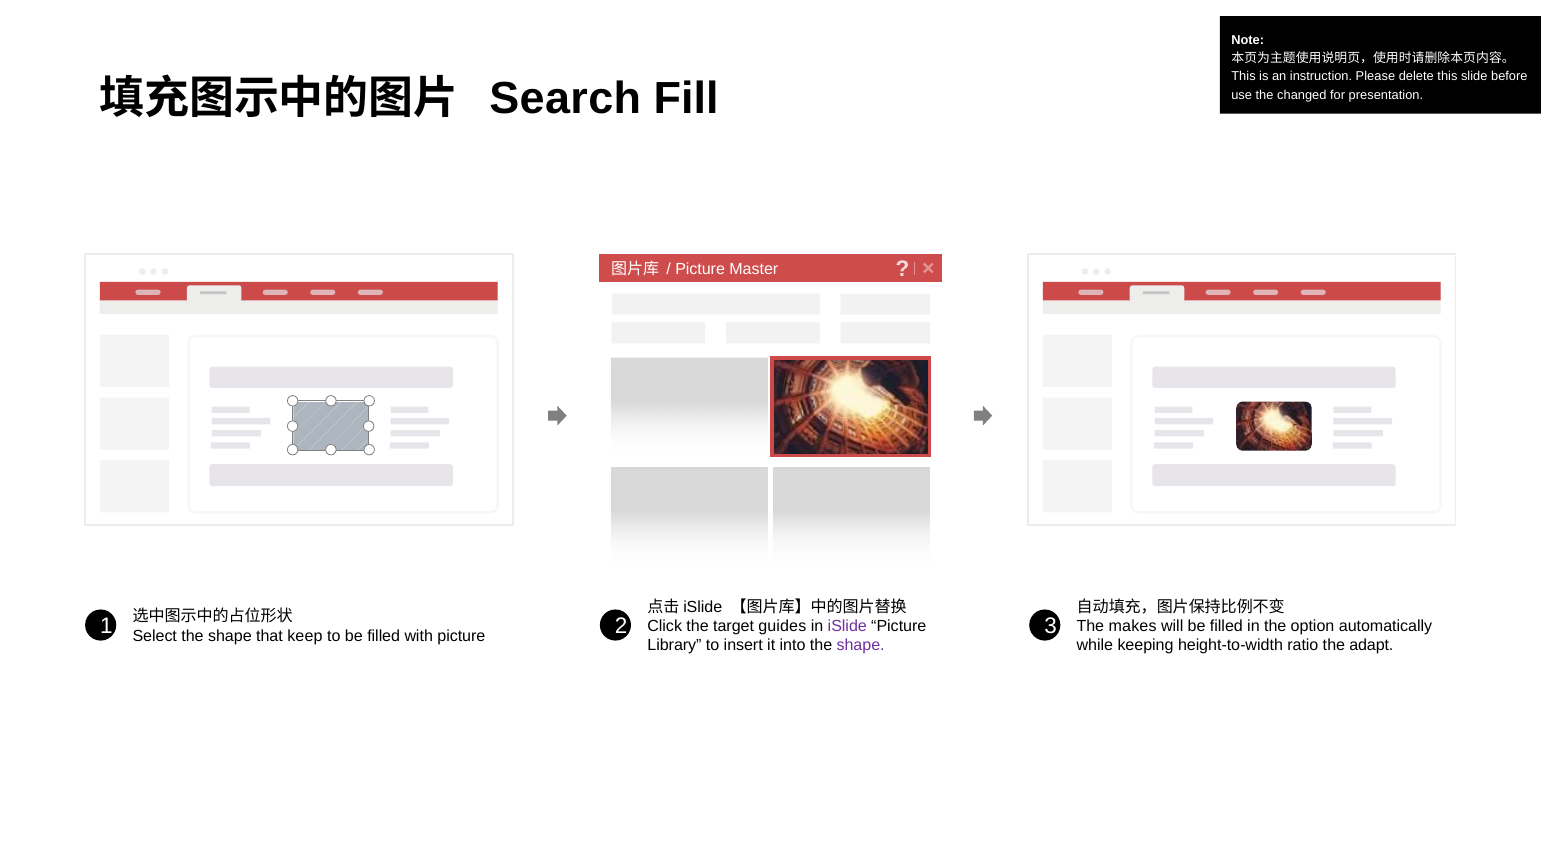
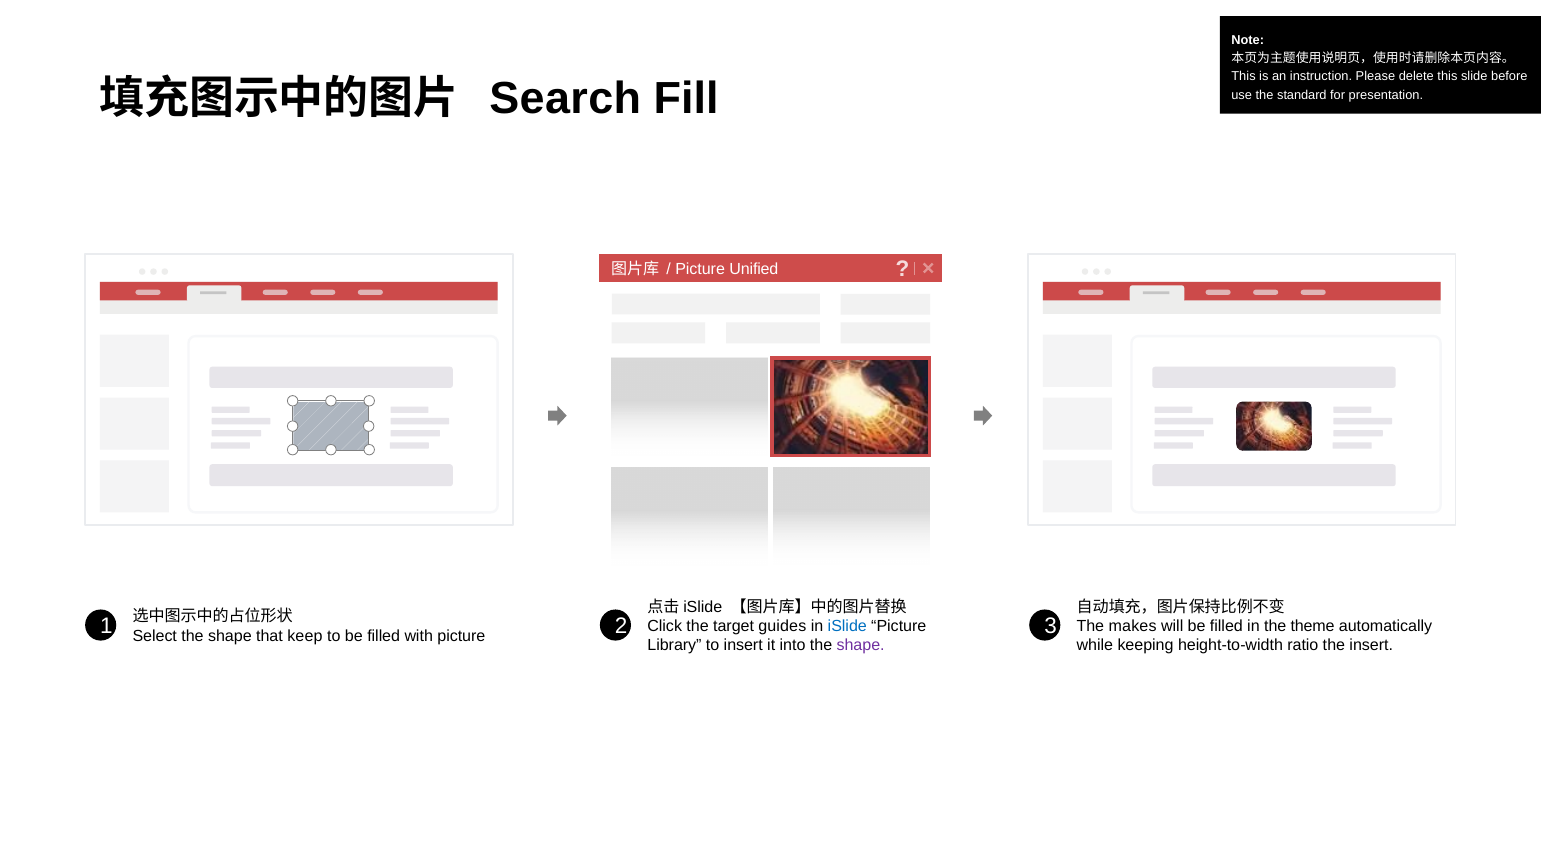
changed: changed -> standard (1302, 95)
Master: Master -> Unified (754, 269)
iSlide colour: purple -> blue (847, 626)
option: option -> theme (1313, 626)
the adapt: adapt -> insert (1371, 645)
